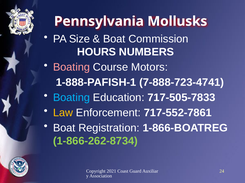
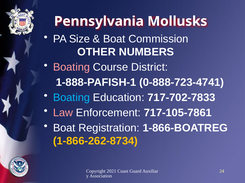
HOURS: HOURS -> OTHER (97, 52)
Motors: Motors -> District (150, 67)
7-888-723-4741: 7-888-723-4741 -> 0-888-723-4741 (182, 83)
717-505-7833: 717-505-7833 -> 717-702-7833 (181, 98)
Law colour: yellow -> pink (63, 113)
717-552-7861: 717-552-7861 -> 717-105-7861 (178, 113)
1-866-262-8734 colour: light green -> yellow (95, 142)
